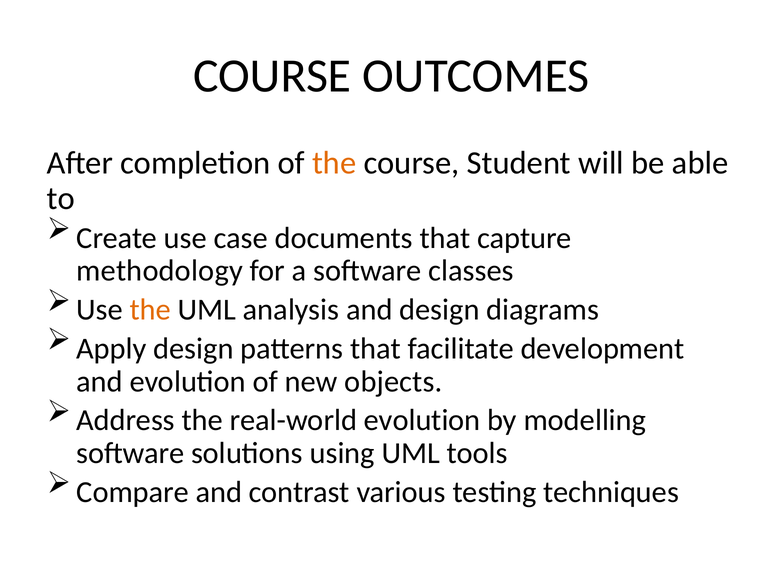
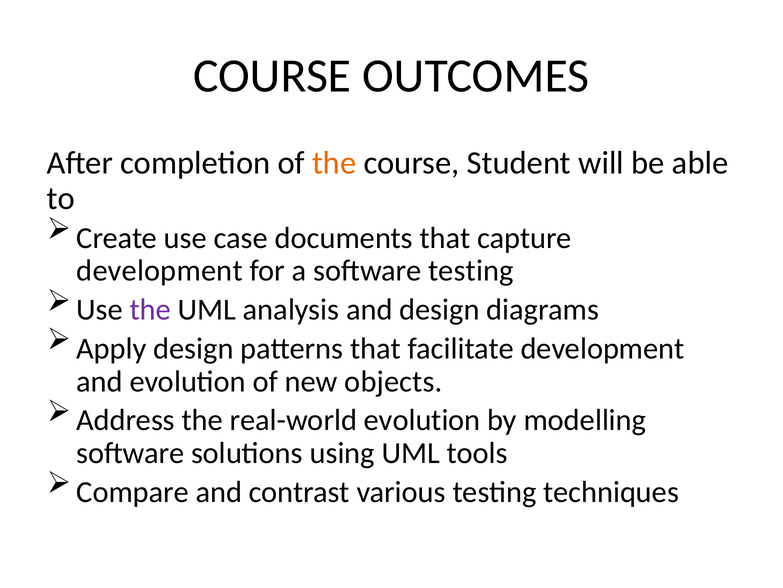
methodology: methodology -> development (160, 271)
software classes: classes -> testing (471, 271)
the colour: orange -> purple (150, 309)
